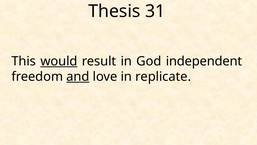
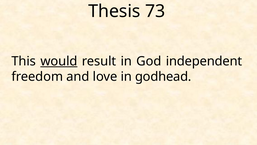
31: 31 -> 73 (155, 11)
and underline: present -> none (78, 76)
replicate: replicate -> godhead (163, 76)
